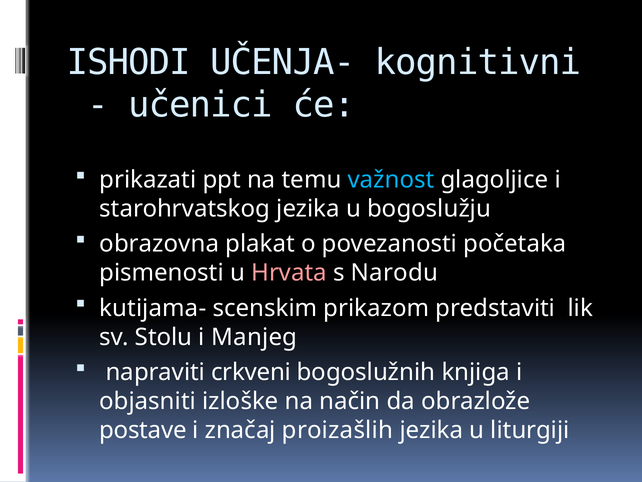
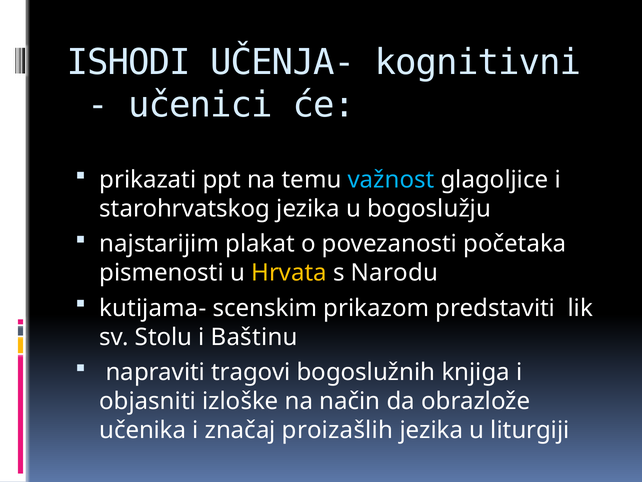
obrazovna: obrazovna -> najstarijim (159, 244)
Hrvata colour: pink -> yellow (289, 273)
Manjeg: Manjeg -> Baštinu (254, 337)
crkveni: crkveni -> tragovi (251, 372)
postave: postave -> učenika (143, 430)
